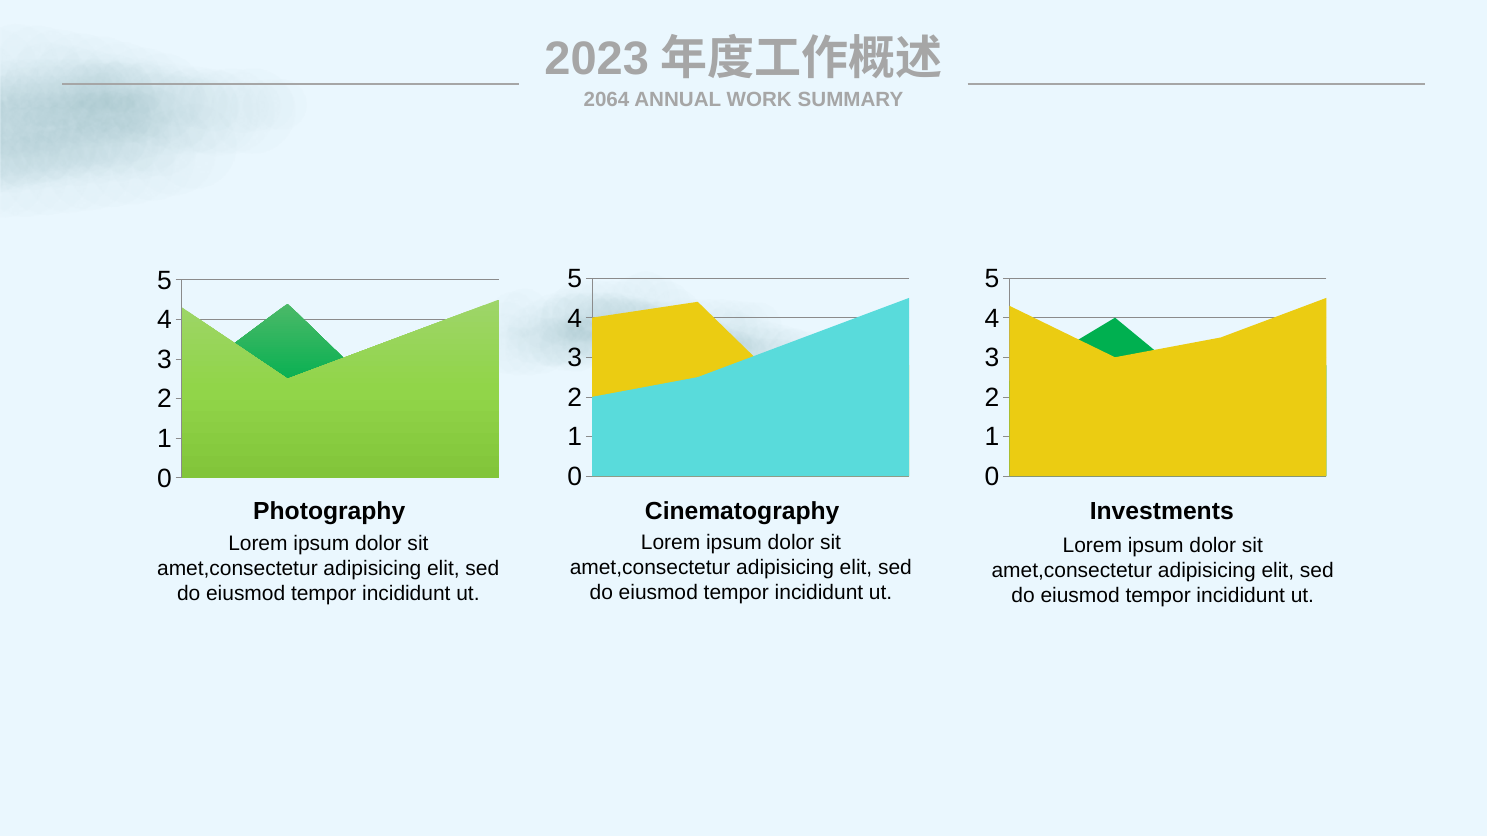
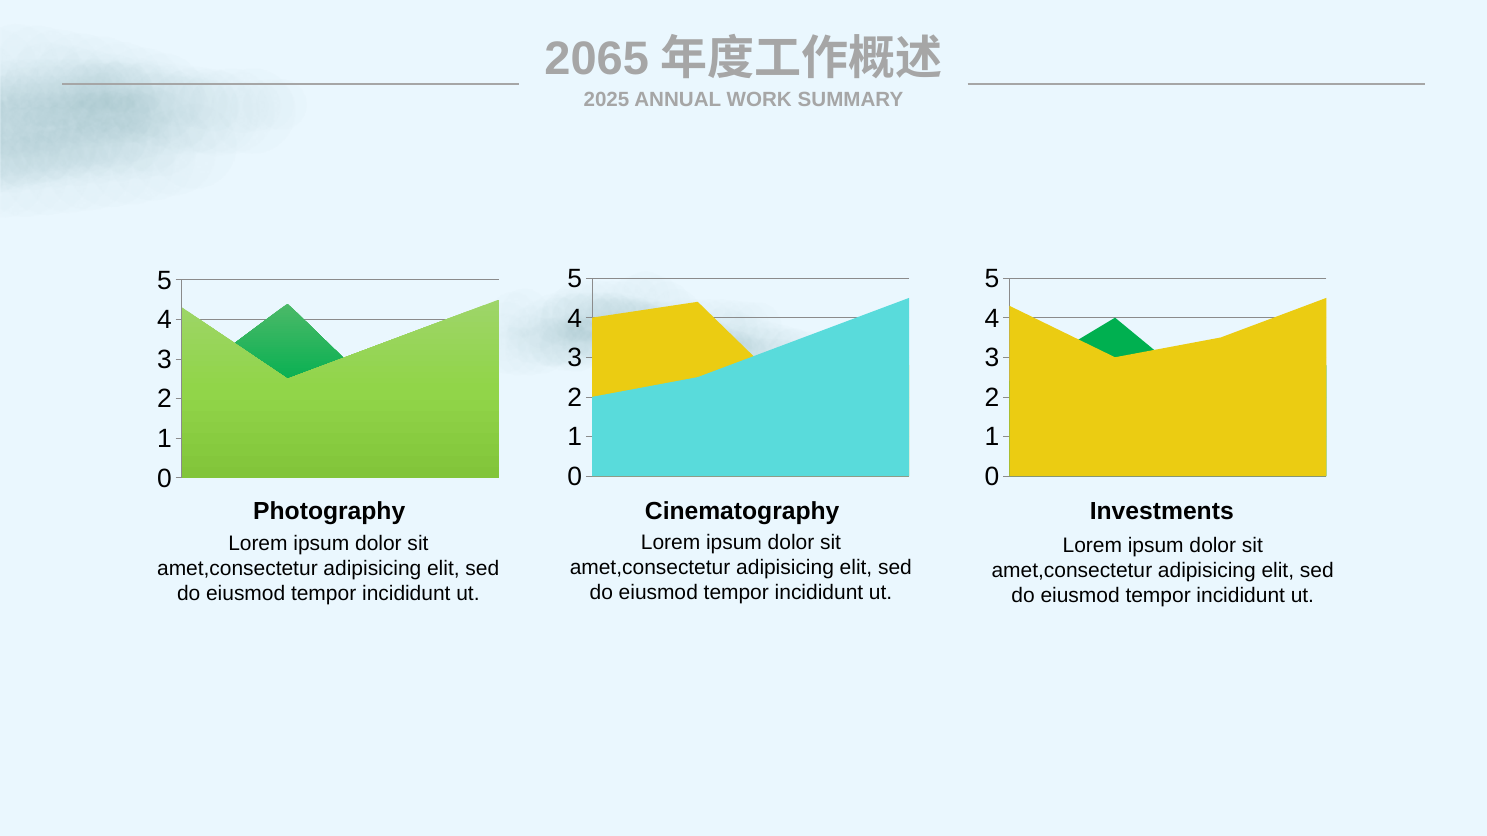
2023: 2023 -> 2065 (597, 59)
2064: 2064 -> 2025 (606, 100)
